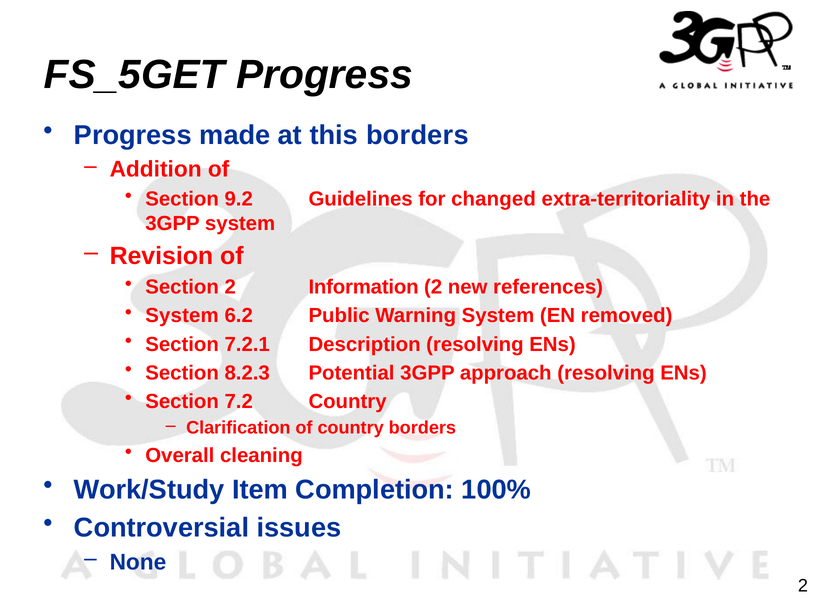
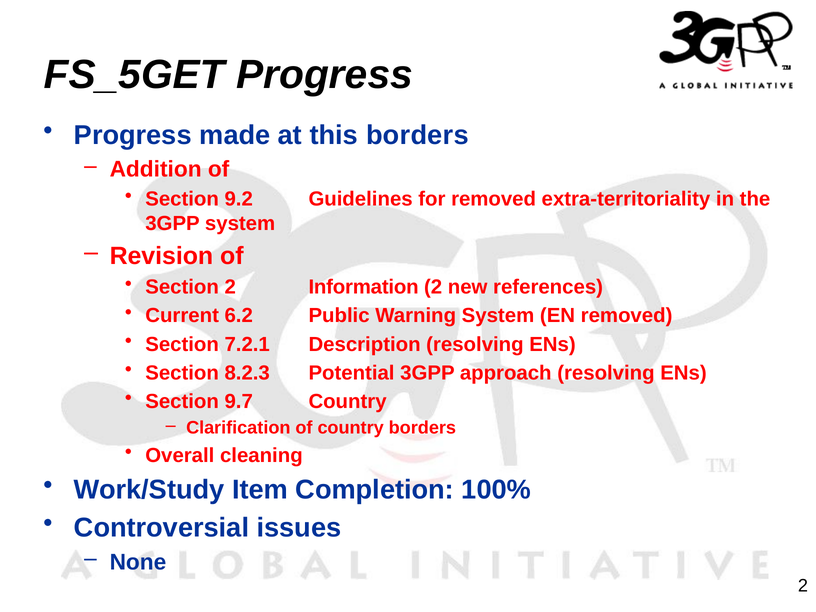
for changed: changed -> removed (494, 199)
System: System -> Current (182, 316)
7.2: 7.2 -> 9.7 (239, 401)
